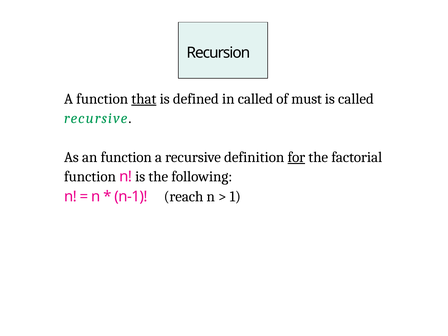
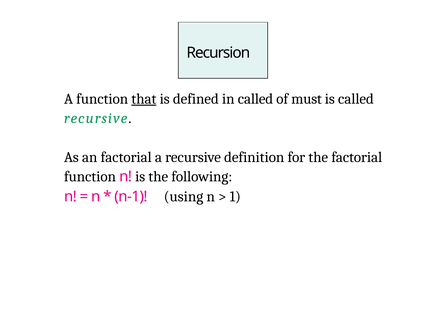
an function: function -> factorial (126, 157)
for underline: present -> none (296, 157)
reach: reach -> using (184, 197)
